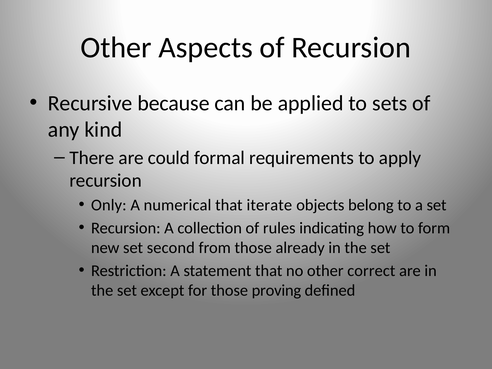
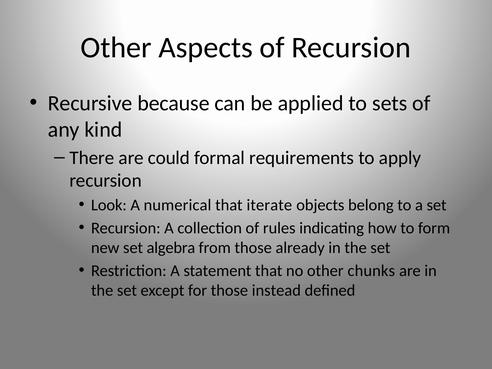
Only: Only -> Look (109, 205)
second: second -> algebra (171, 248)
correct: correct -> chunks (371, 271)
proving: proving -> instead (276, 290)
